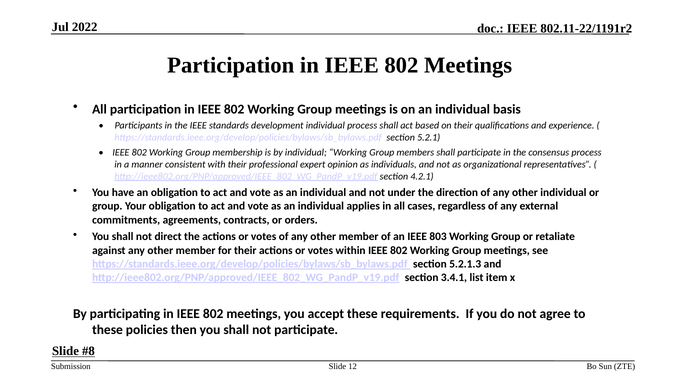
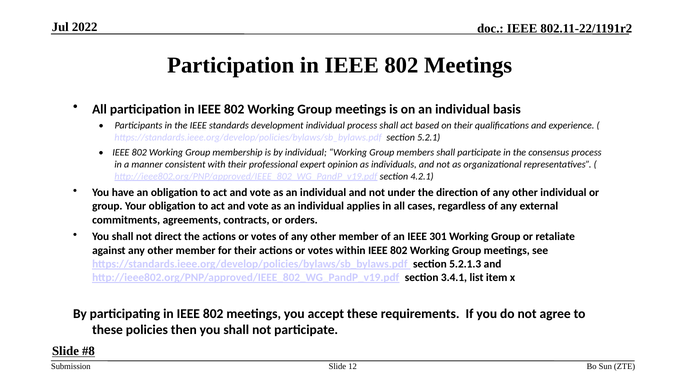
803: 803 -> 301 (438, 237)
